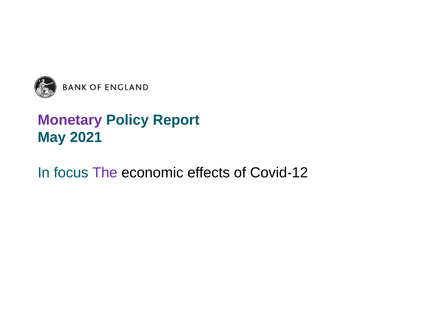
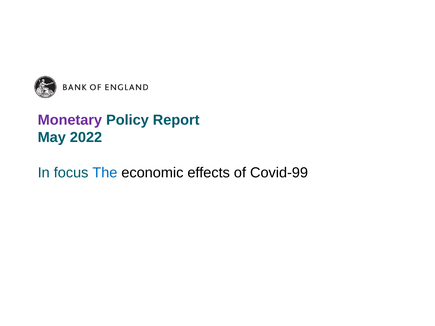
2021: 2021 -> 2022 (86, 137)
The colour: purple -> blue (105, 173)
Covid-12: Covid-12 -> Covid-99 (279, 173)
